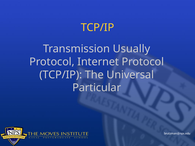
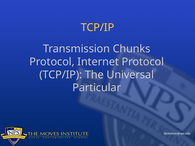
Usually: Usually -> Chunks (132, 49)
